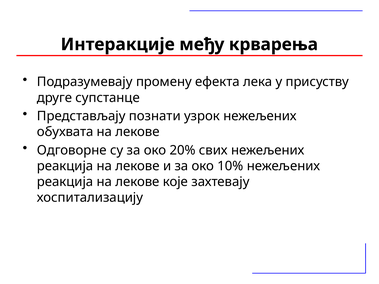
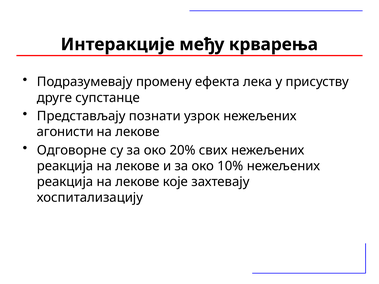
обухвата: обухвата -> агонисти (65, 132)
